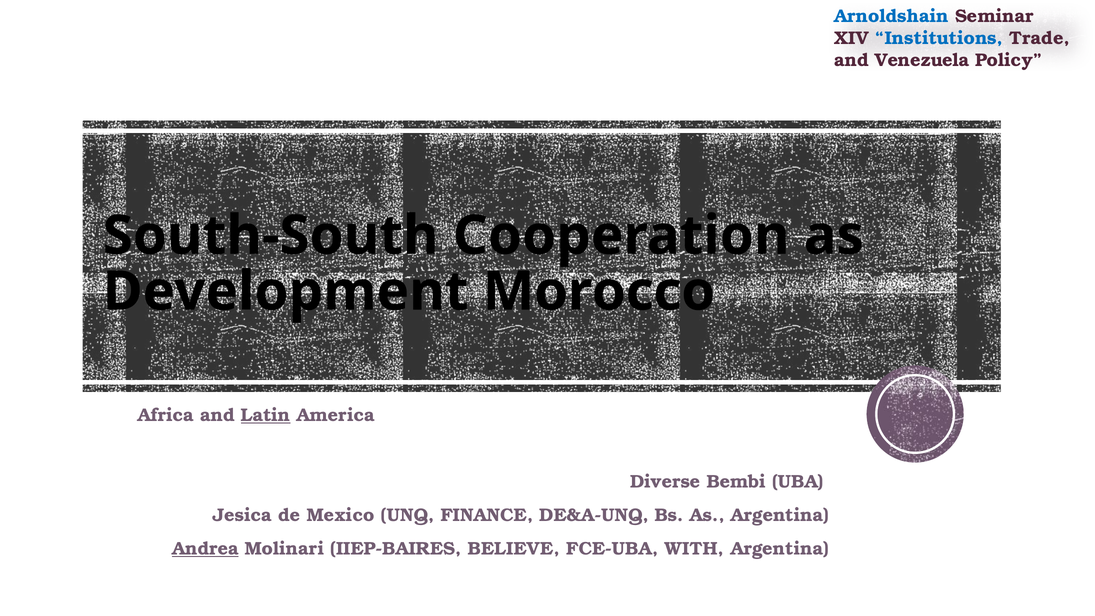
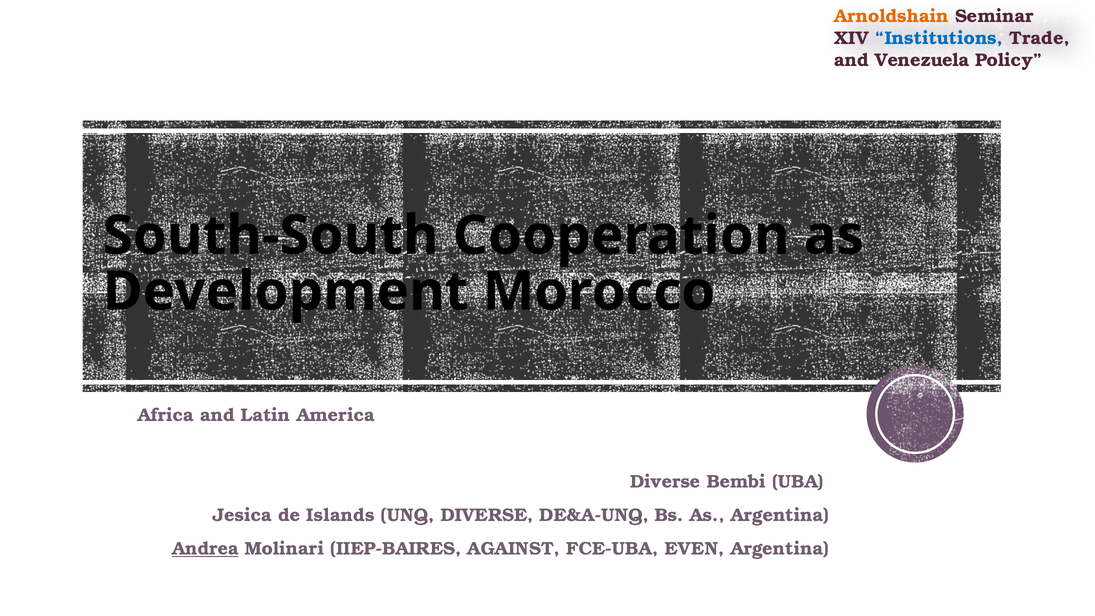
Arnoldshain colour: blue -> orange (892, 16)
Latin underline: present -> none (266, 415)
Mexico: Mexico -> Islands (341, 515)
UNQ FINANCE: FINANCE -> DIVERSE (487, 515)
BELIEVE: BELIEVE -> AGAINST (514, 549)
WITH: WITH -> EVEN (695, 549)
